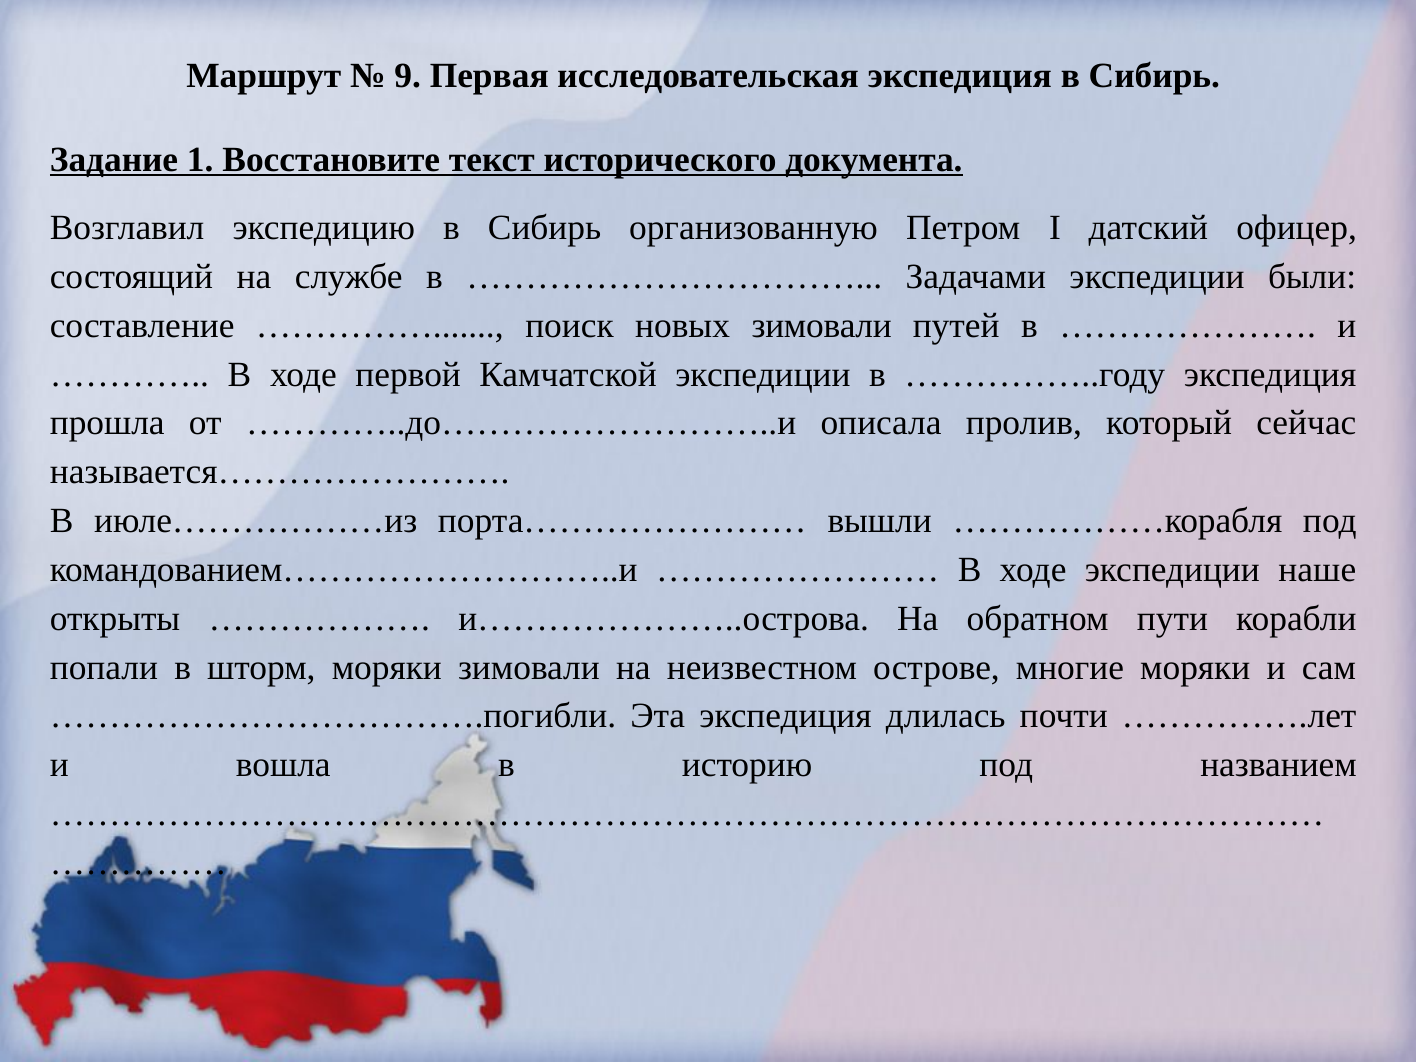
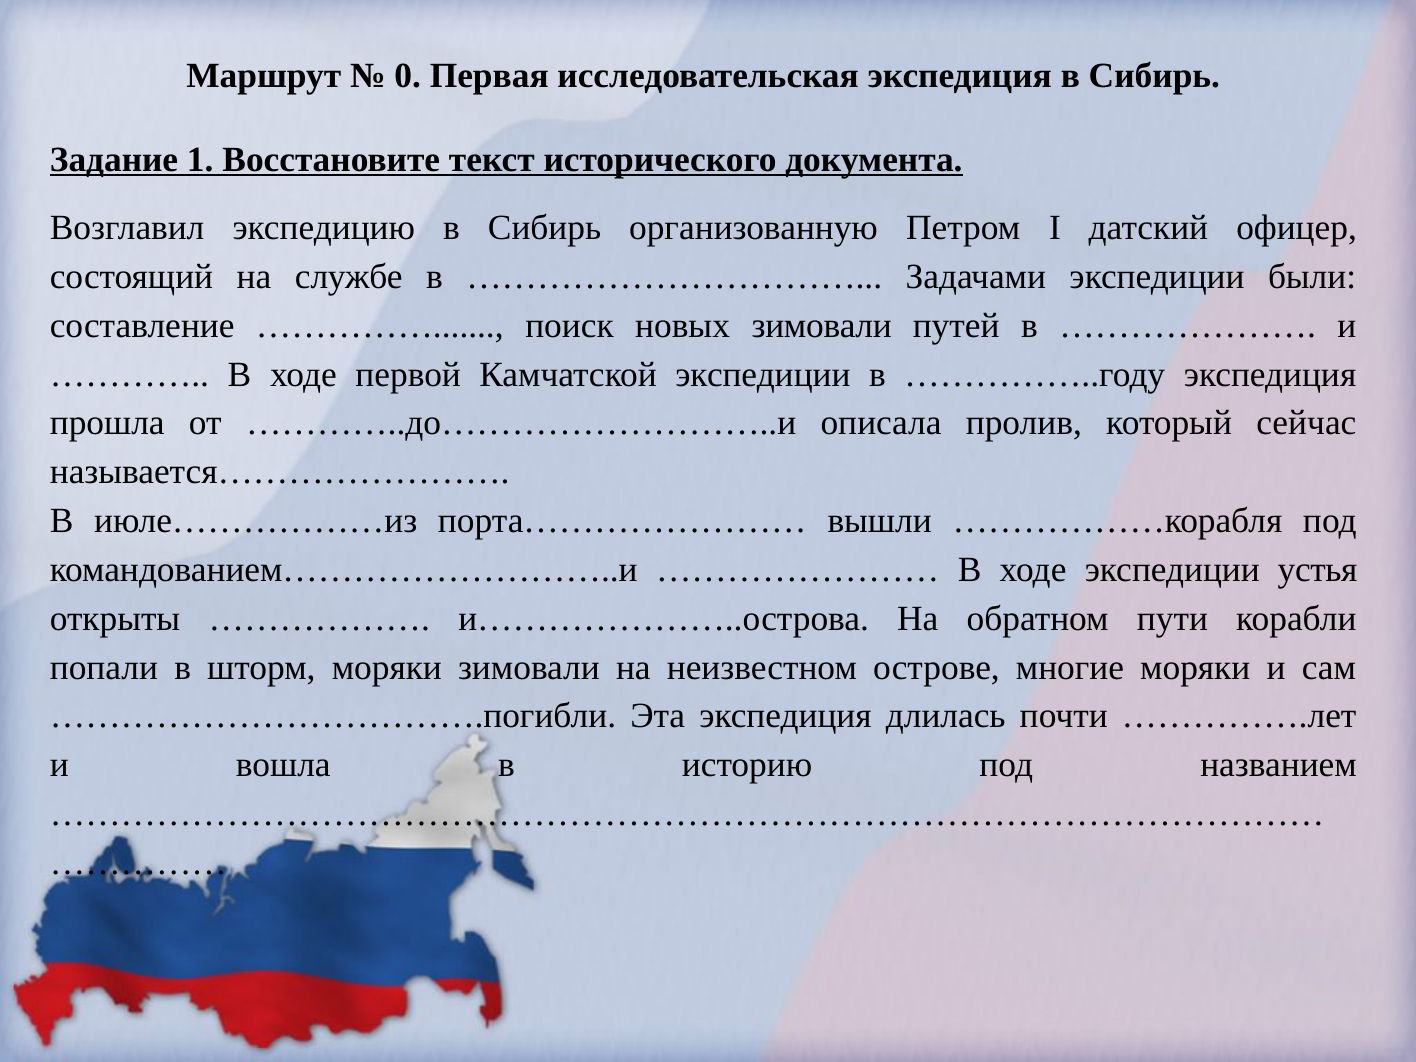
9: 9 -> 0 (408, 76)
наше: наше -> устья (1318, 570)
